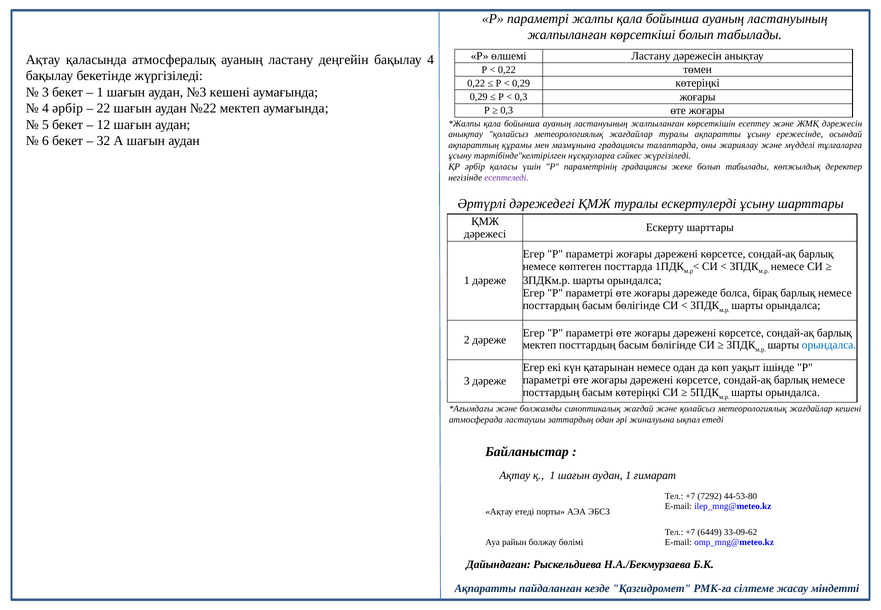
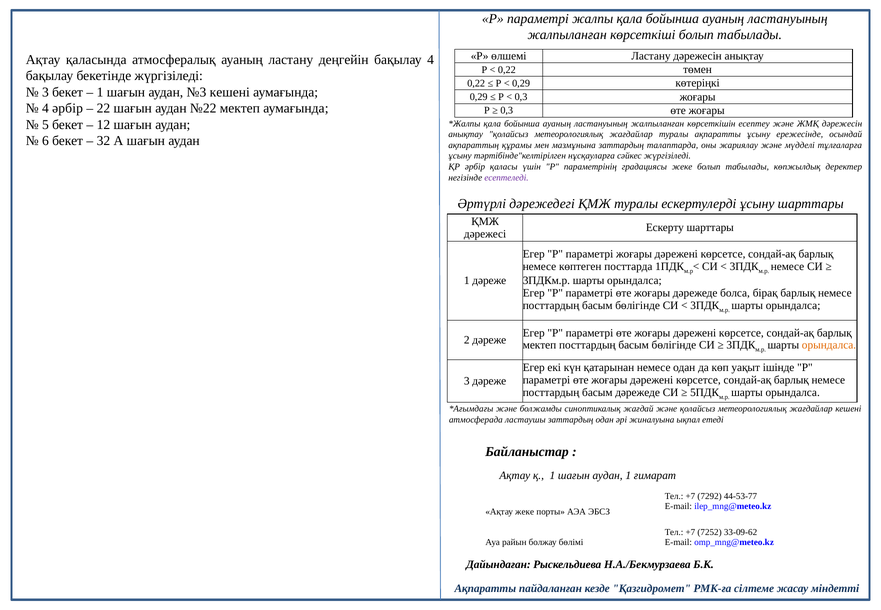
мазмұнына градациясы: градациясы -> заттардың (621, 145)
орындалса colour: blue -> orange (829, 345)
басым көтеріңкі: көтеріңкі -> дәрежеде (638, 393)
44-53-80: 44-53-80 -> 44-53-77 (741, 496)
Ақтау етеді: етеді -> жеке (525, 511)
6449: 6449 -> 7252 (710, 532)
